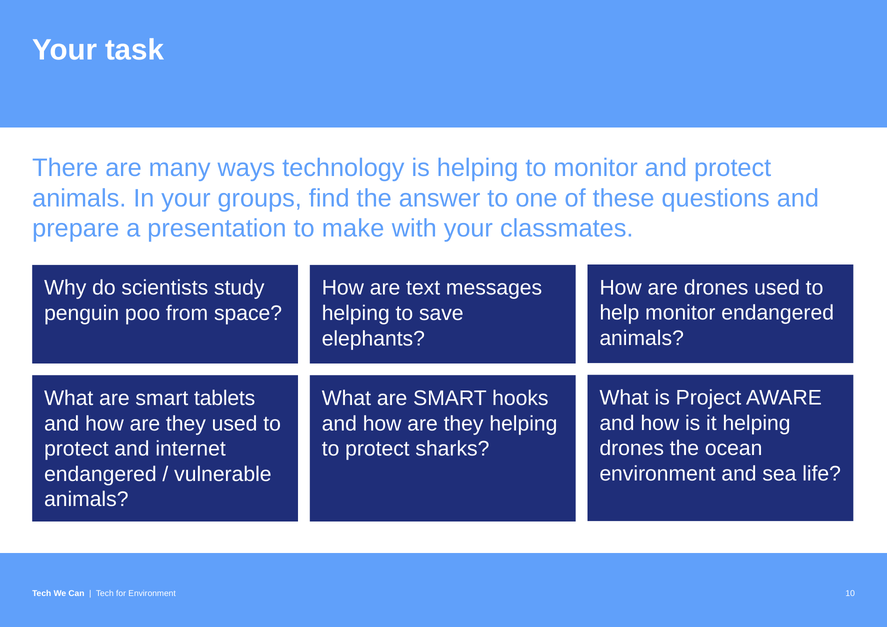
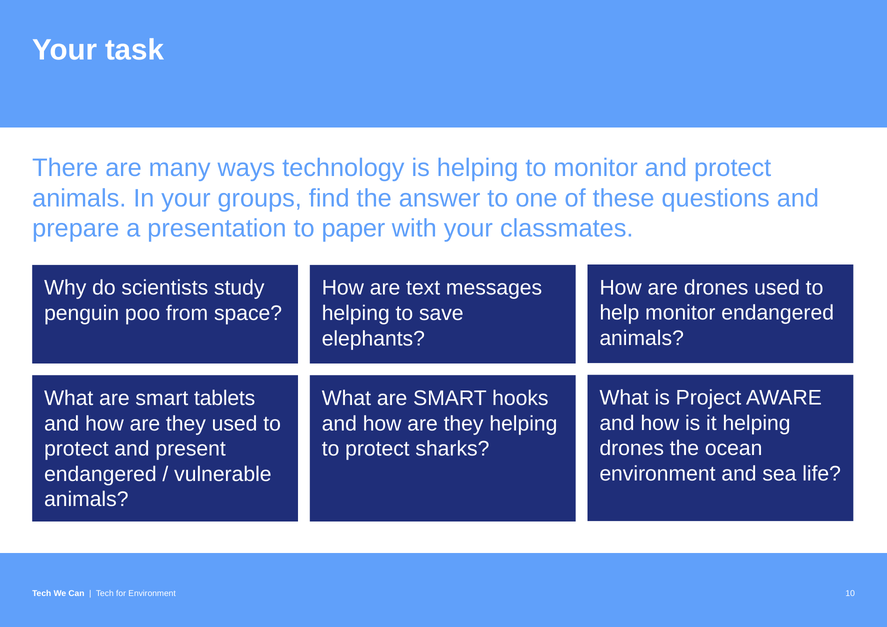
make: make -> paper (353, 229)
internet: internet -> present (191, 449)
